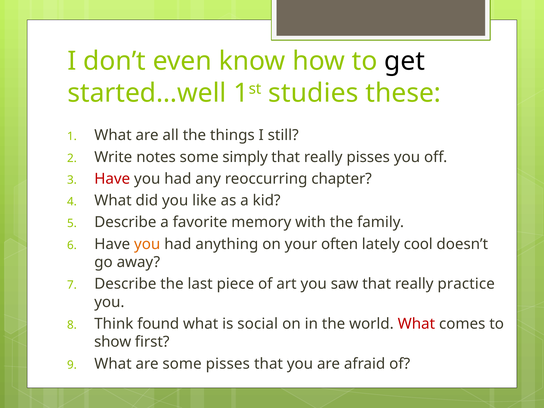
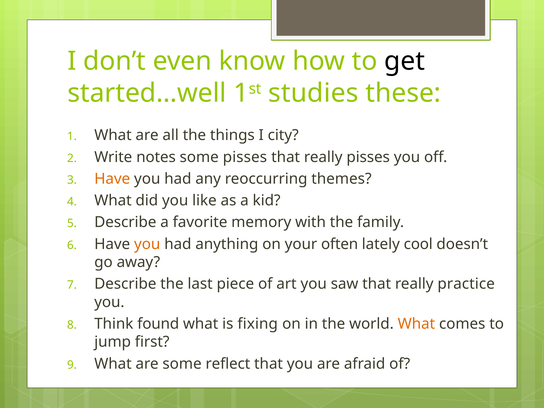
still: still -> city (283, 135)
some simply: simply -> pisses (245, 157)
Have colour: red -> orange (112, 179)
chapter: chapter -> themes (341, 179)
social: social -> fixing (258, 324)
What colour: red -> orange (416, 324)
show: show -> jump (113, 342)
some pisses: pisses -> reflect (228, 364)
